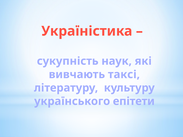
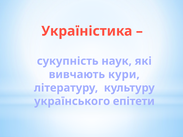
таксі: таксі -> кури (124, 75)
